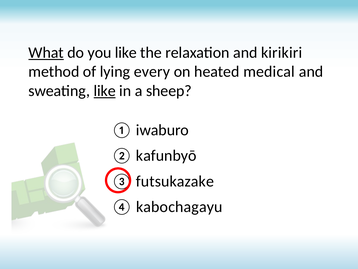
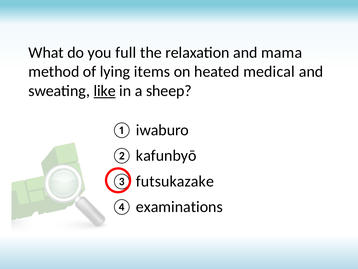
What underline: present -> none (46, 52)
you like: like -> full (126, 52)
kirikiri: kirikiri -> mama (282, 52)
every: every -> items (152, 72)
kabochagayu: kabochagayu -> examinations (179, 206)
